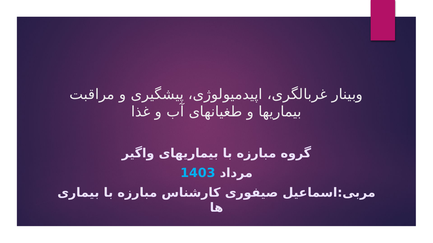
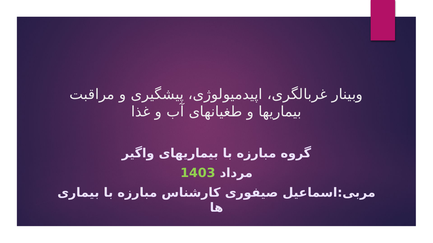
1403 colour: light blue -> light green (198, 173)
